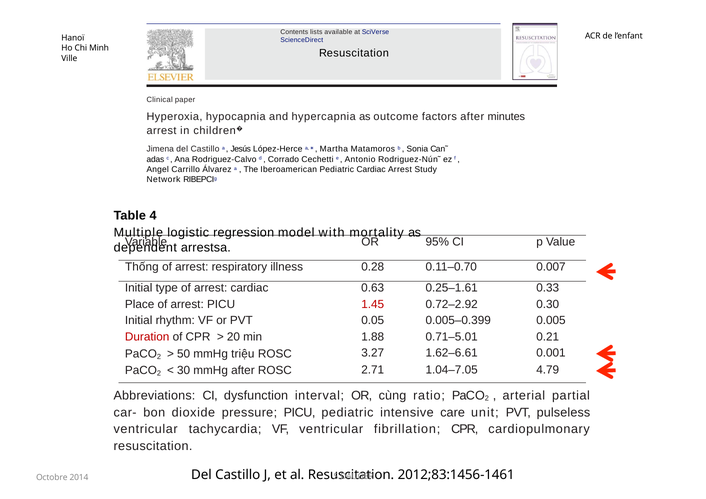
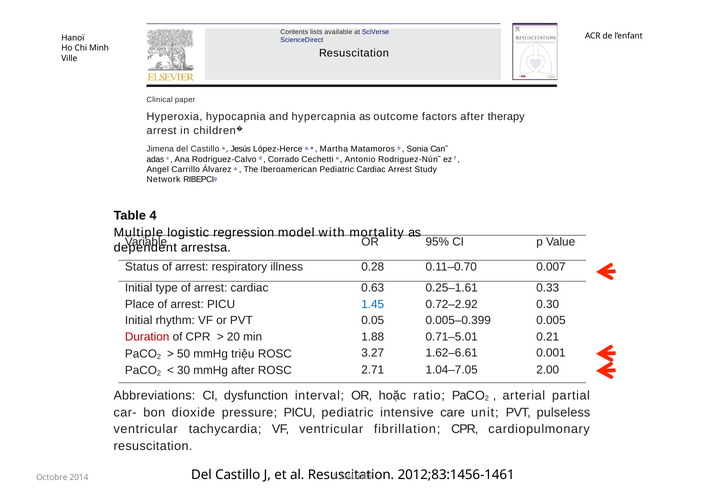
minutes: minutes -> therapy (506, 116)
Thống: Thống -> Status (142, 267)
1.45 colour: red -> blue (373, 304)
4.79: 4.79 -> 2.00 (548, 370)
cùng: cùng -> hoặc (392, 395)
